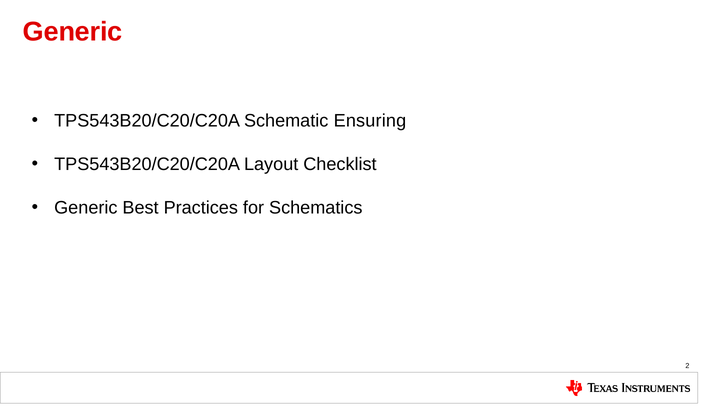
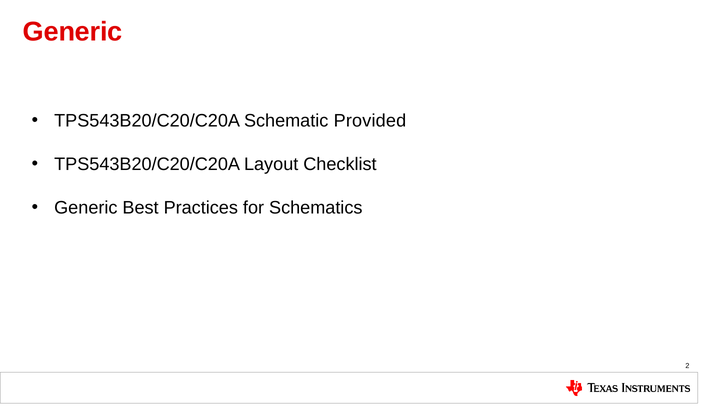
Ensuring: Ensuring -> Provided (370, 121)
